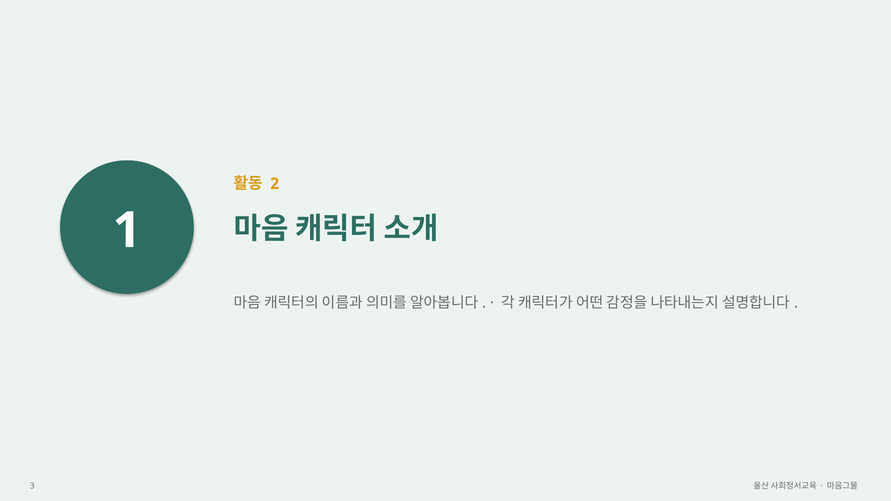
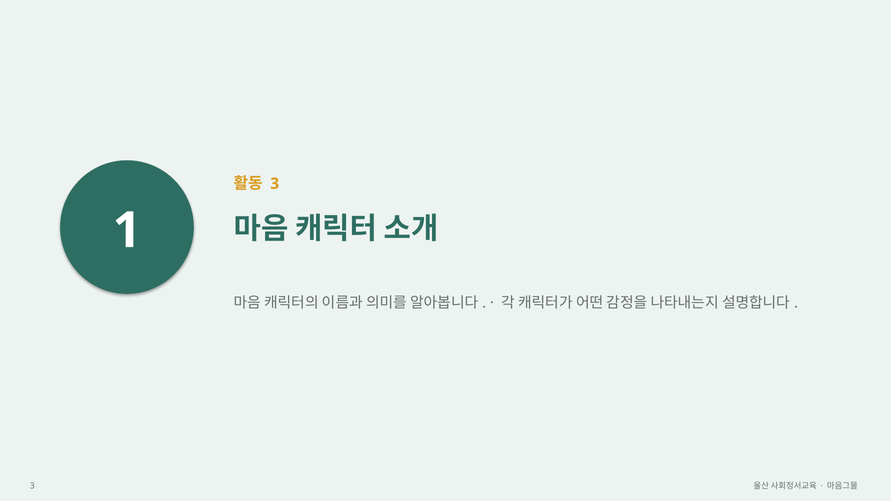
2: 2 -> 3 (275, 184)
